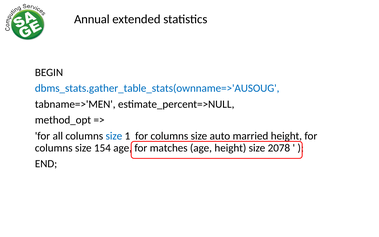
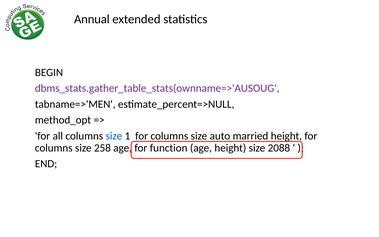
dbms_stats.gather_table_stats(ownname=>'AUSOUG colour: blue -> purple (157, 88)
154: 154 -> 258 (102, 148)
matches: matches -> function (169, 148)
2078: 2078 -> 2088 (279, 148)
